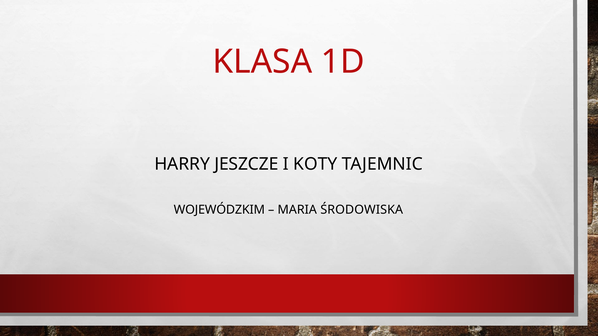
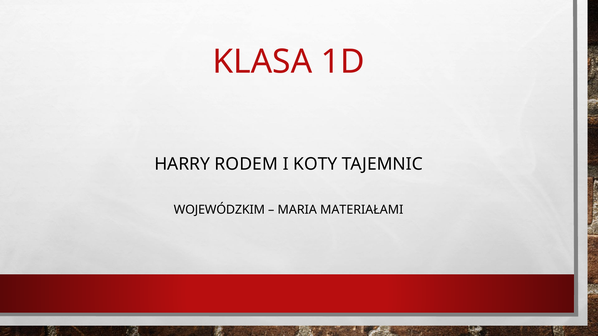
JESZCZE: JESZCZE -> RODEM (246, 164)
ŚRODOWISKA: ŚRODOWISKA -> MATERIAŁAMI (362, 210)
